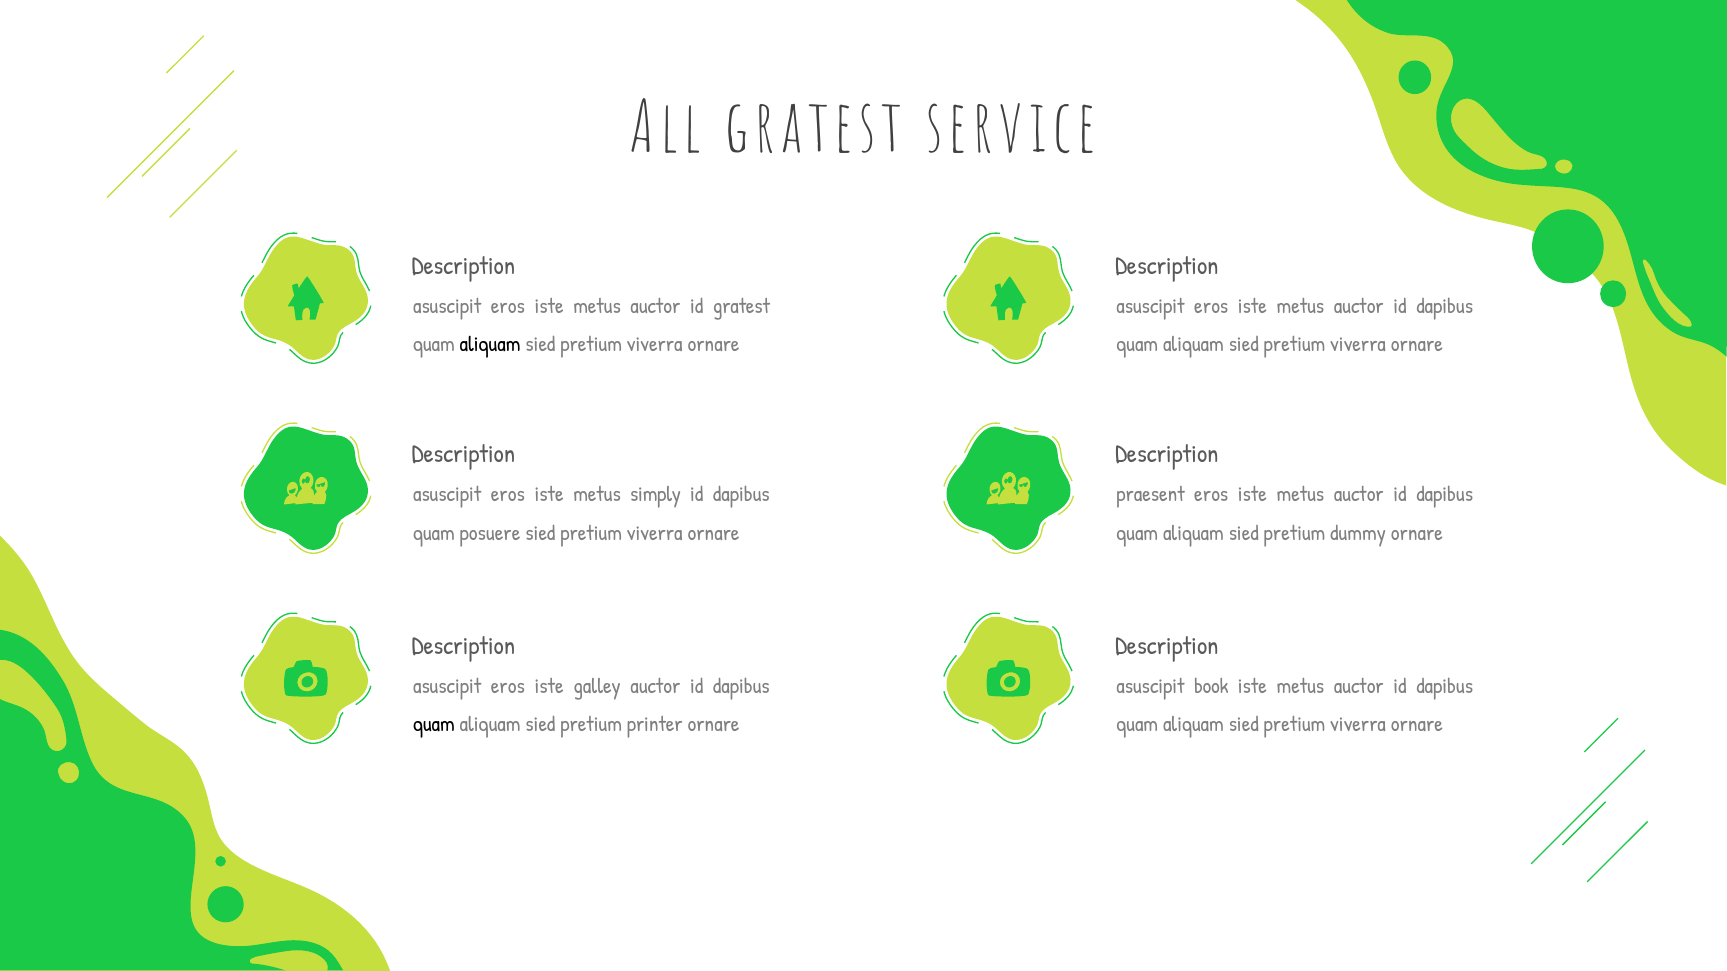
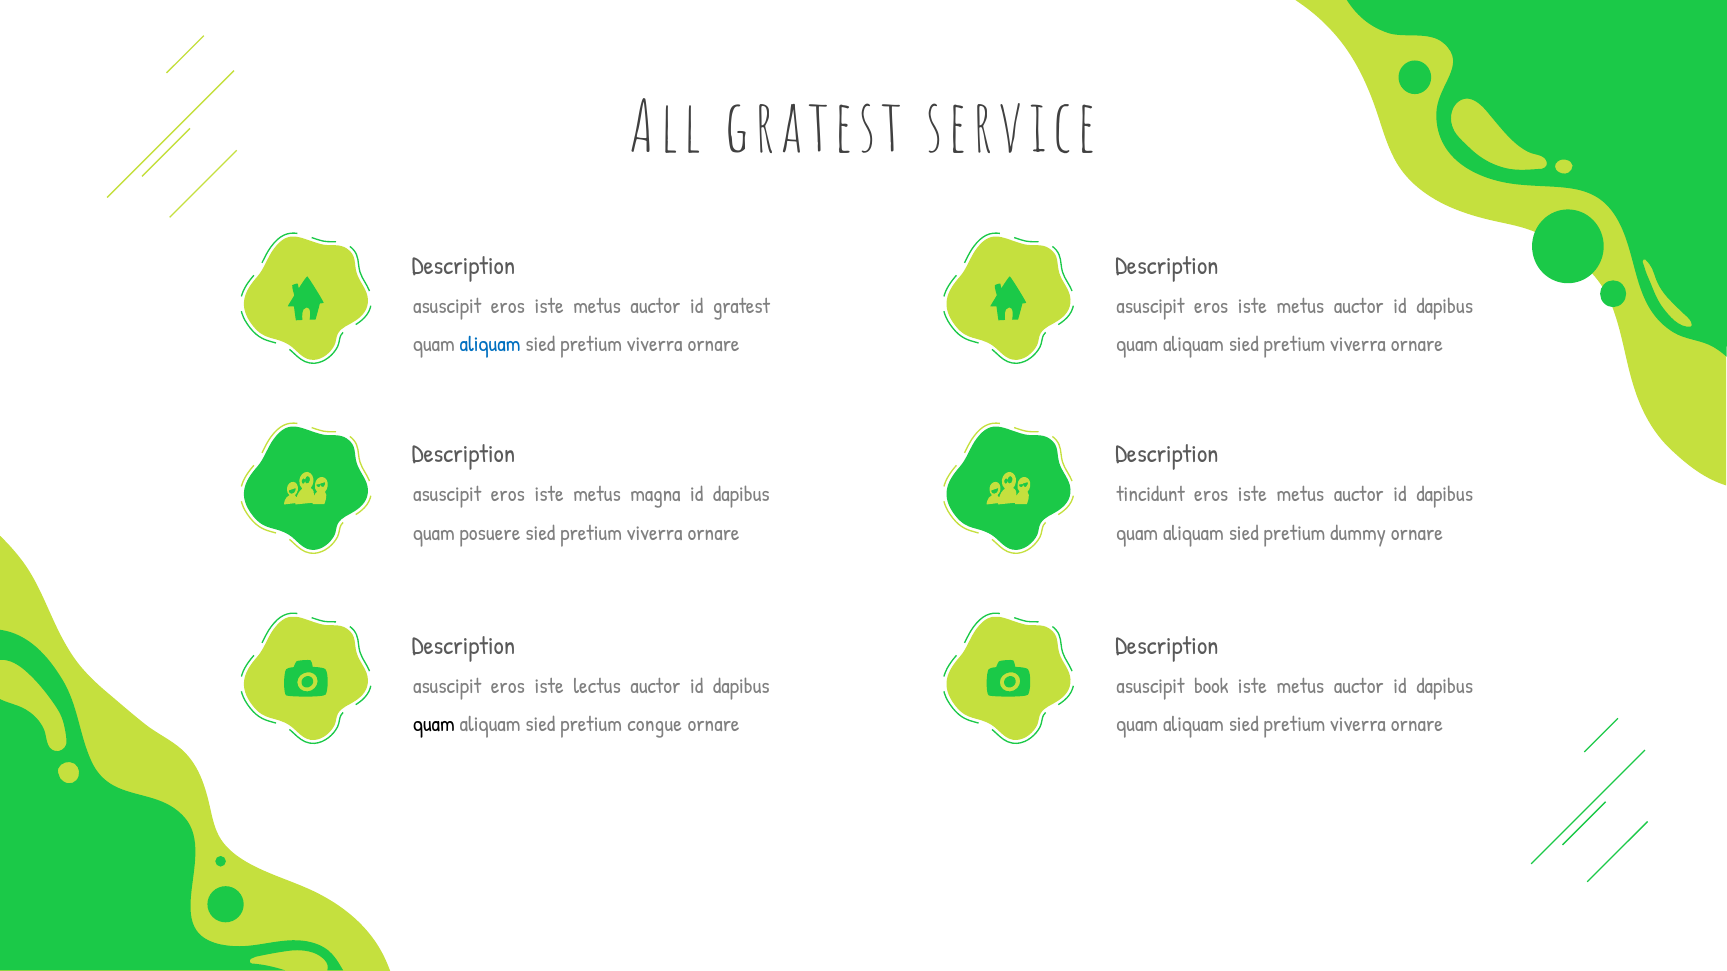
aliquam colour: black -> blue (490, 345)
simply: simply -> magna (655, 495)
praesent: praesent -> tincidunt (1151, 495)
galley: galley -> lectus (597, 686)
printer: printer -> congue (655, 725)
